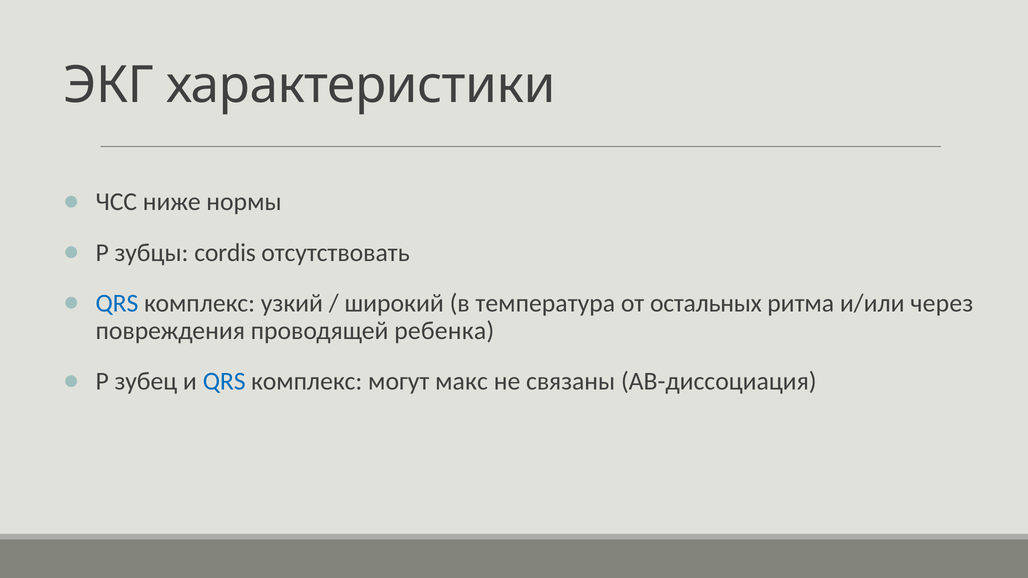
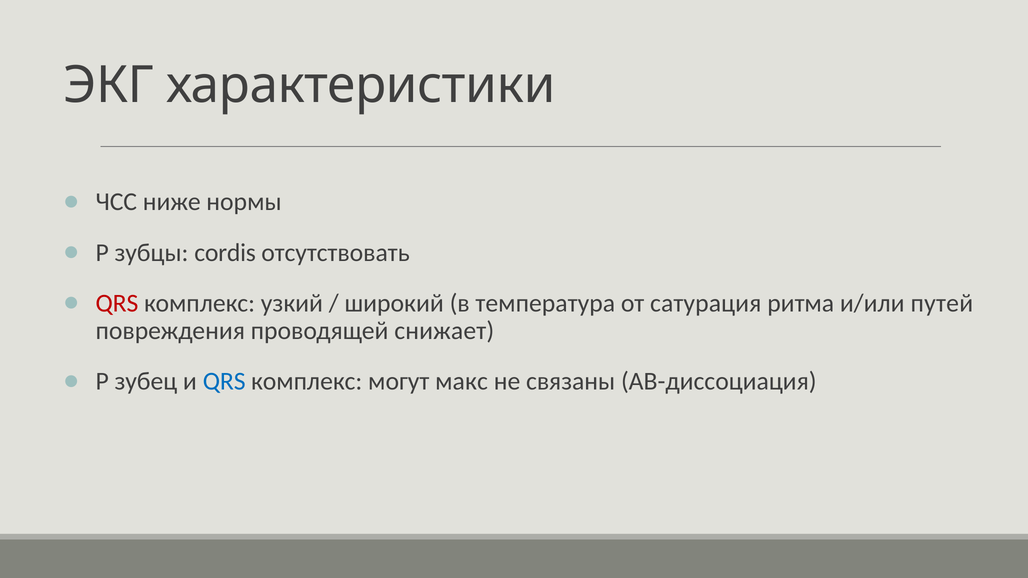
QRS colour: blue -> red (117, 303)
остальных: остальных -> сатурация (706, 303)
через: через -> путей (942, 303)
ребенка: ребенка -> снижает (444, 331)
